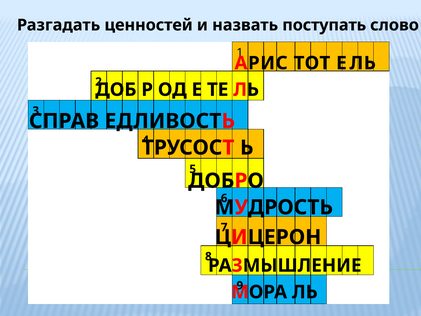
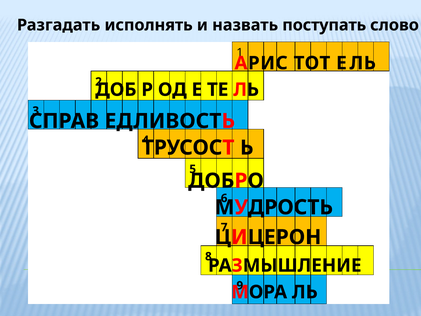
ценностей: ценностей -> исполнять (149, 25)
